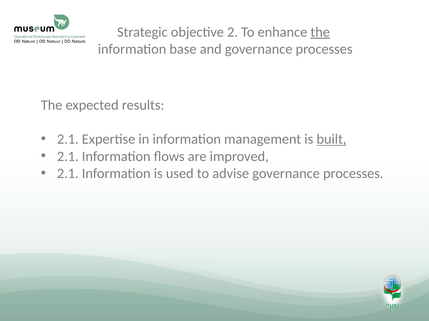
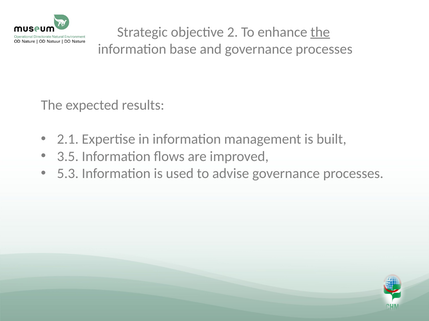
built underline: present -> none (331, 140)
2.1: 2.1 -> 3.5 (68, 157)
2.1: 2.1 -> 5.3 (68, 174)
